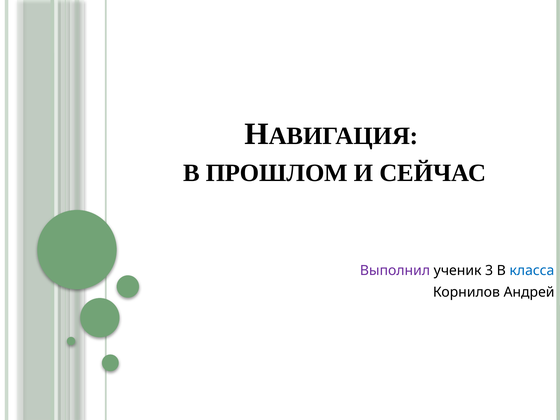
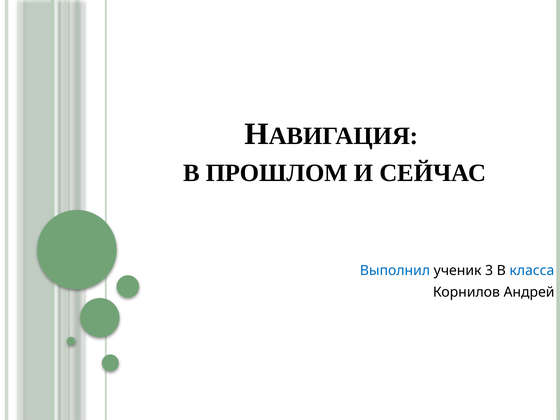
Выполнил colour: purple -> blue (395, 271)
